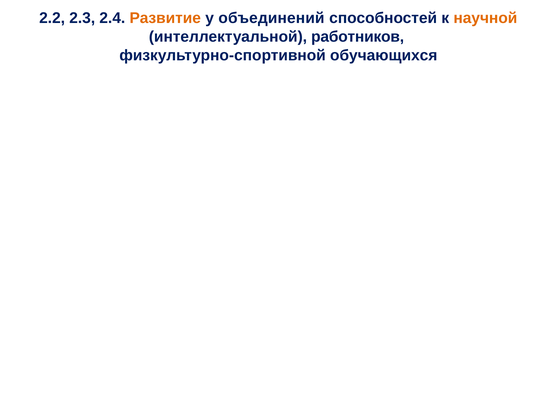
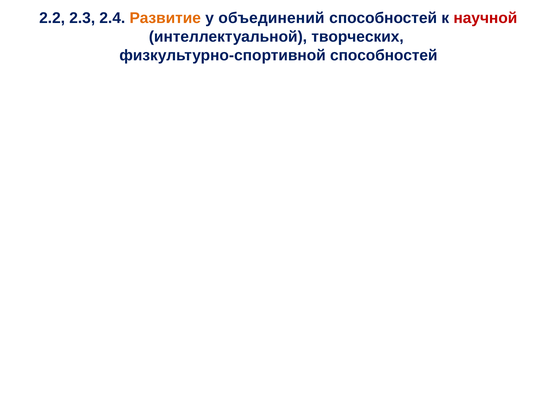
научной colour: orange -> red (485, 18)
работников: работников -> творческих (358, 37)
физкультурно-спортивной обучающихся: обучающихся -> способностей (384, 55)
